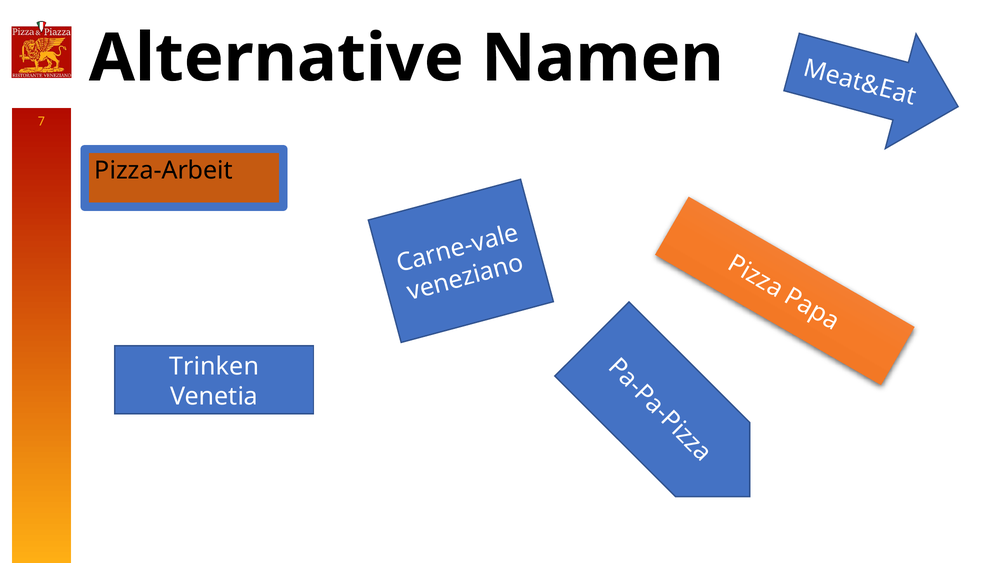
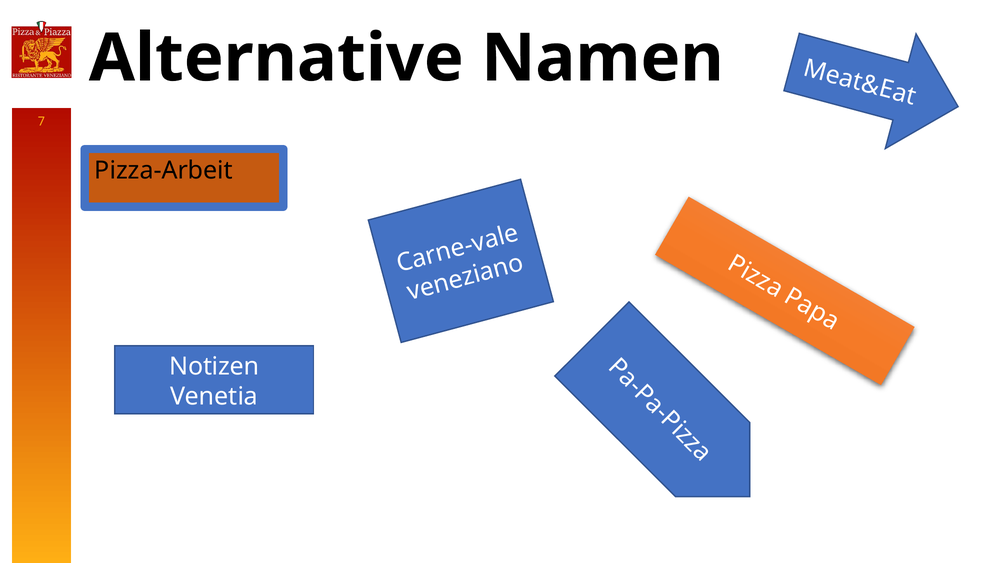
Trinken: Trinken -> Notizen (214, 367)
